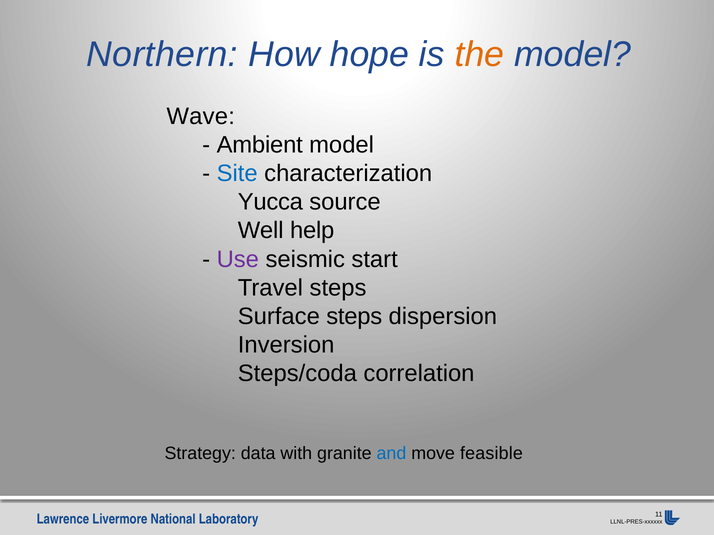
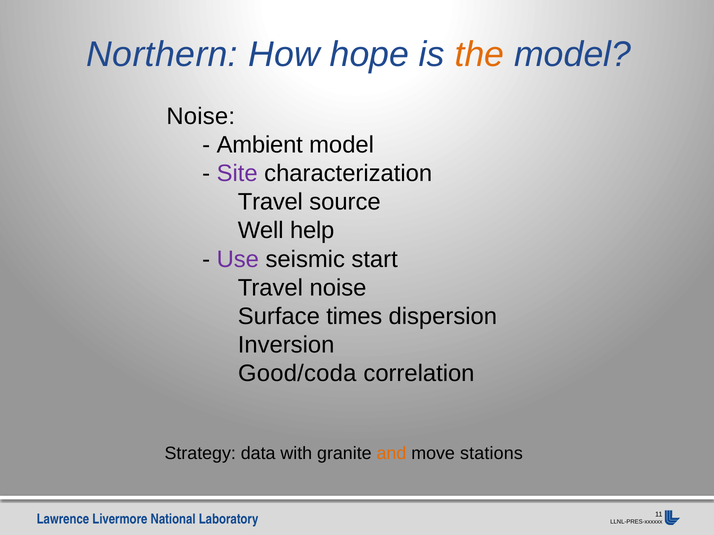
Wave: Wave -> Noise (201, 117)
Site colour: blue -> purple (237, 174)
Yucca: Yucca -> Travel (270, 202)
Travel steps: steps -> noise (338, 288)
Surface steps: steps -> times (354, 317)
Steps/coda: Steps/coda -> Good/coda (297, 374)
and colour: blue -> orange (391, 454)
feasible: feasible -> stations (491, 454)
